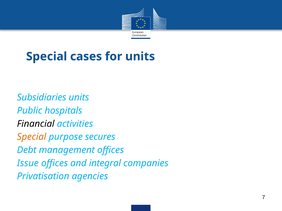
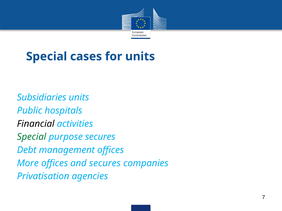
Special colour: orange -> green (32, 137)
Issue: Issue -> More (28, 164)
and integral: integral -> secures (105, 164)
